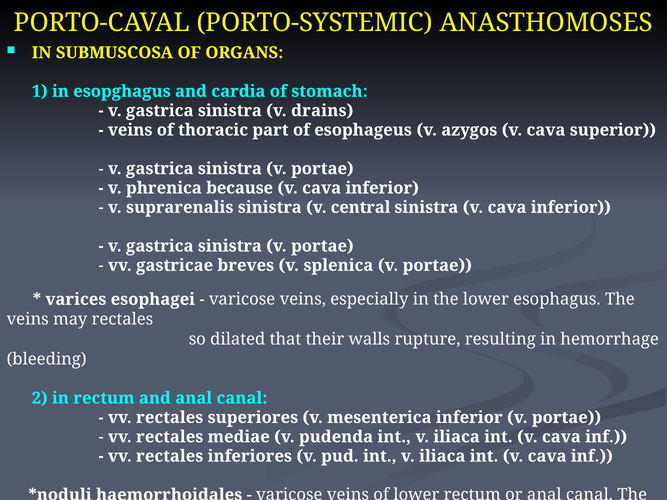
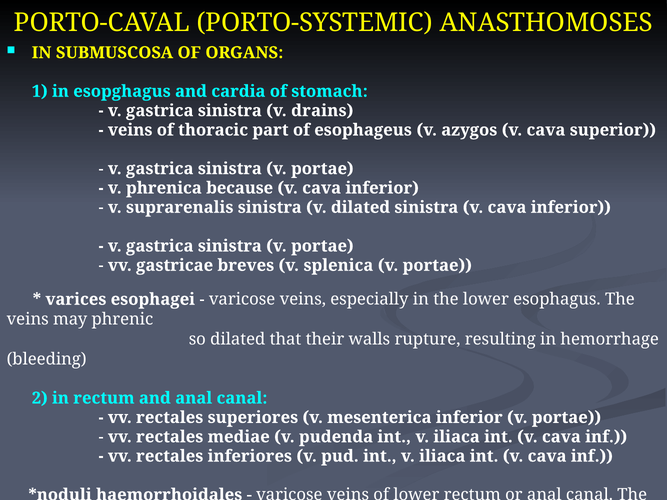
v central: central -> dilated (361, 207)
may rectales: rectales -> phrenic (122, 319)
